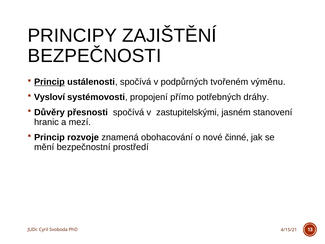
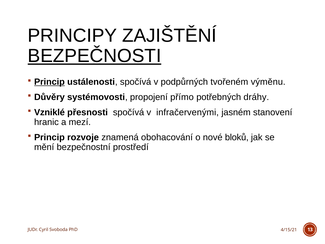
BEZPEČNOSTI underline: none -> present (94, 56)
Vysloví: Vysloví -> Důvěry (49, 97)
Důvěry: Důvěry -> Vzniklé (49, 112)
zastupitelskými: zastupitelskými -> infračervenými (188, 112)
činné: činné -> bloků (237, 137)
